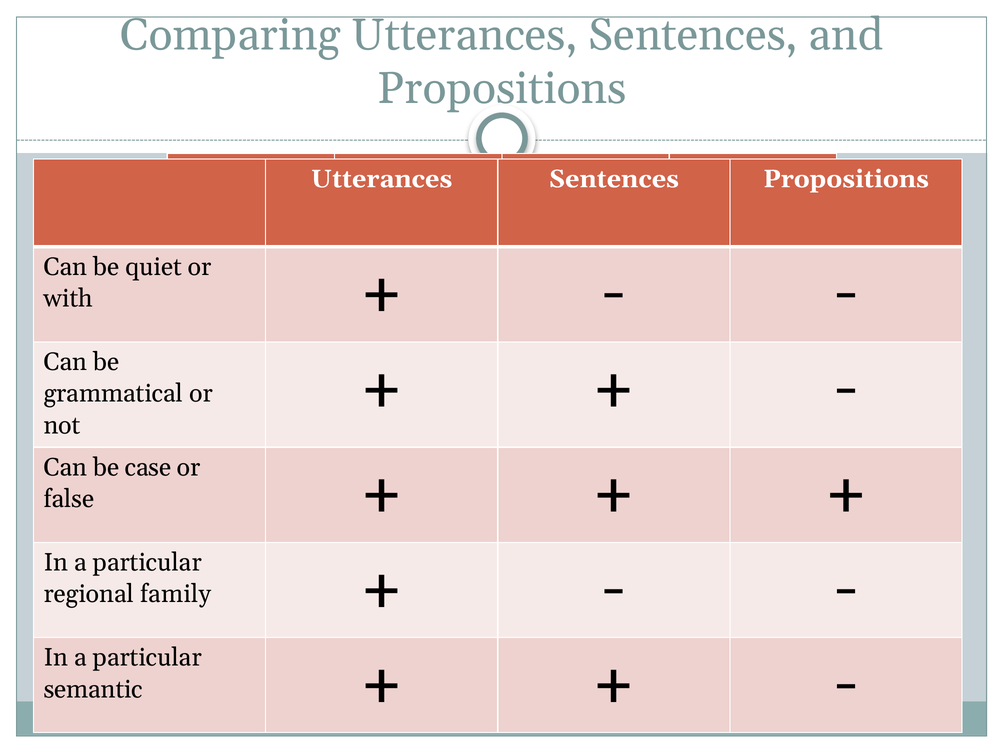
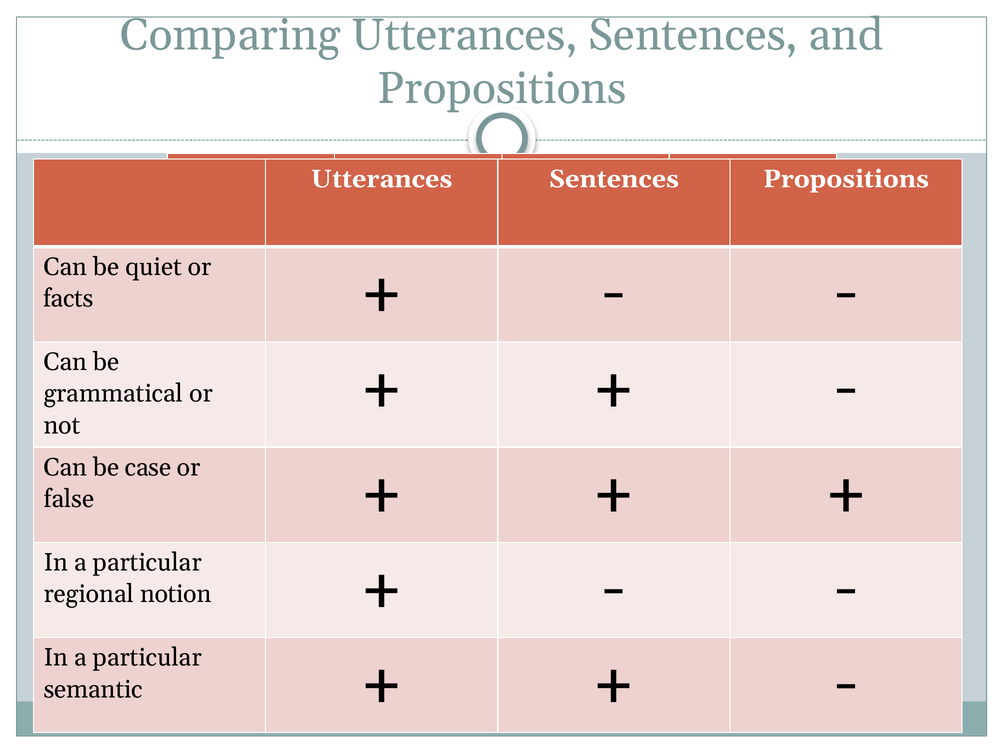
with: with -> facts (68, 299)
family: family -> notion (176, 594)
